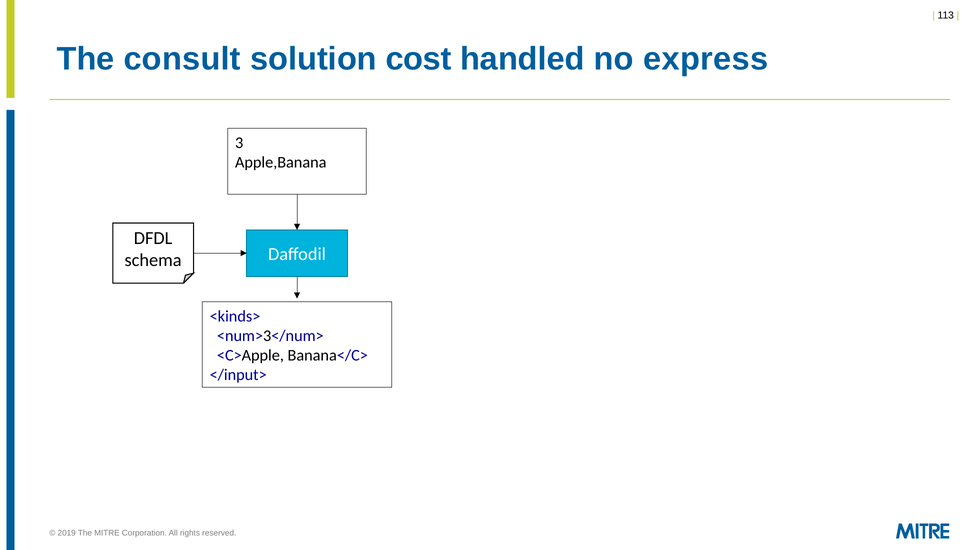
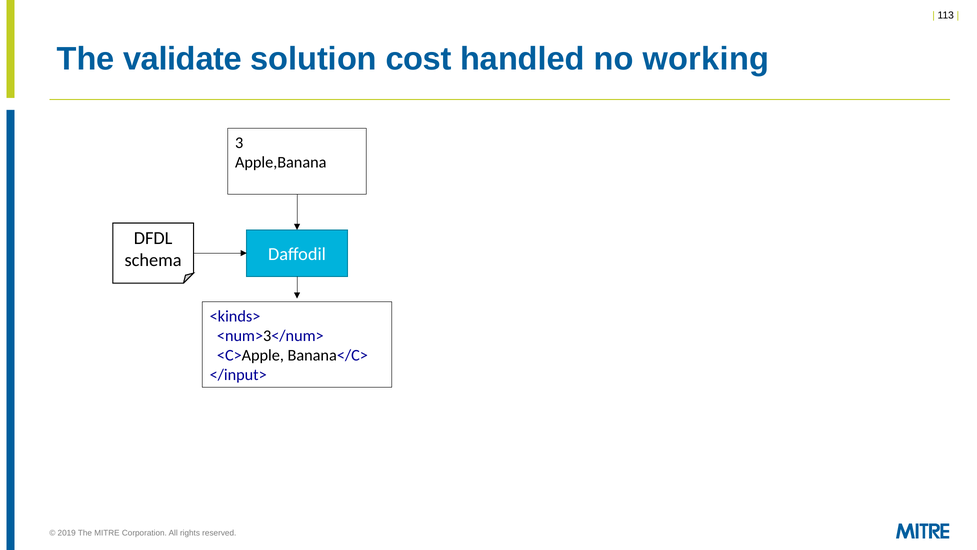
consult: consult -> validate (182, 59)
express: express -> working (706, 59)
